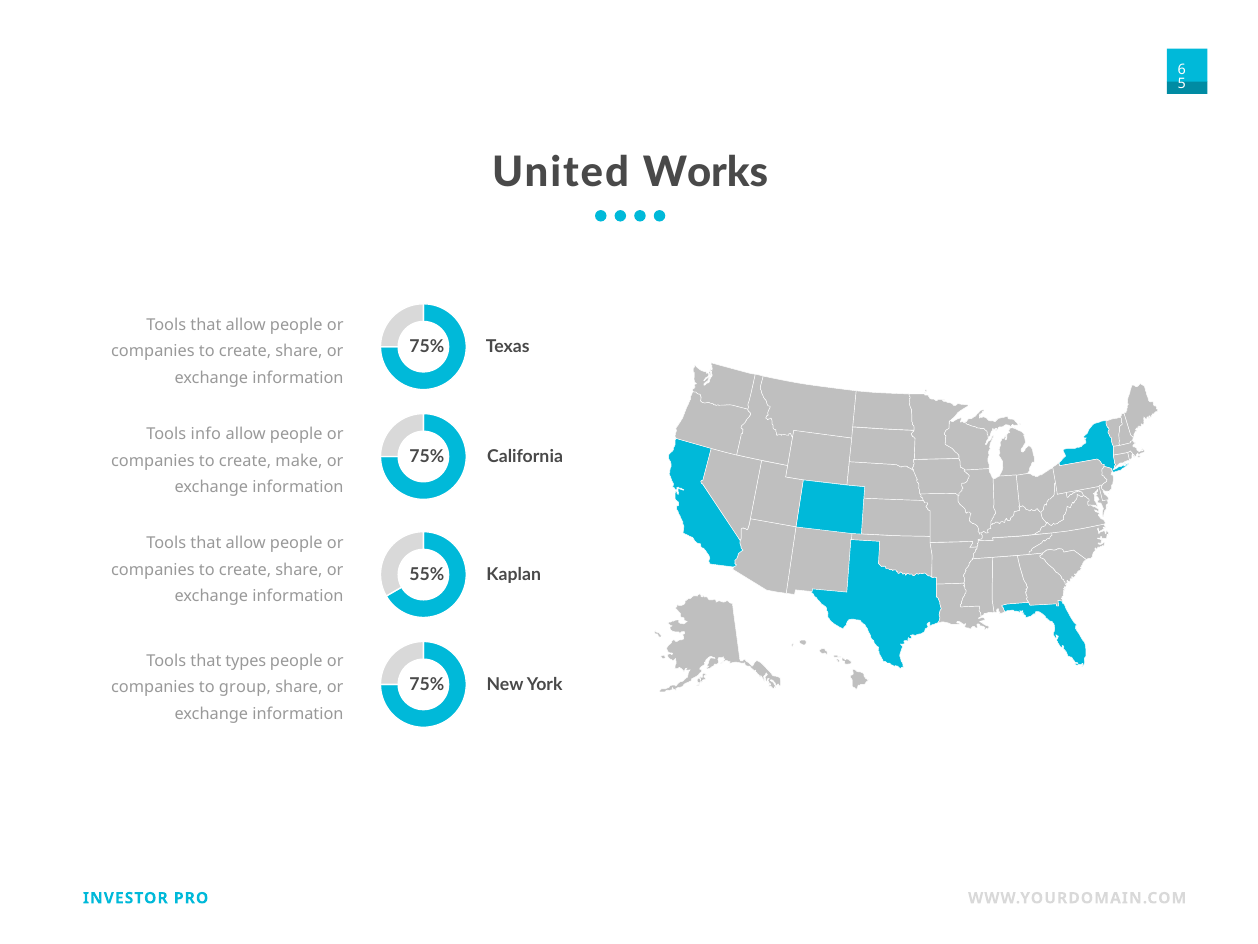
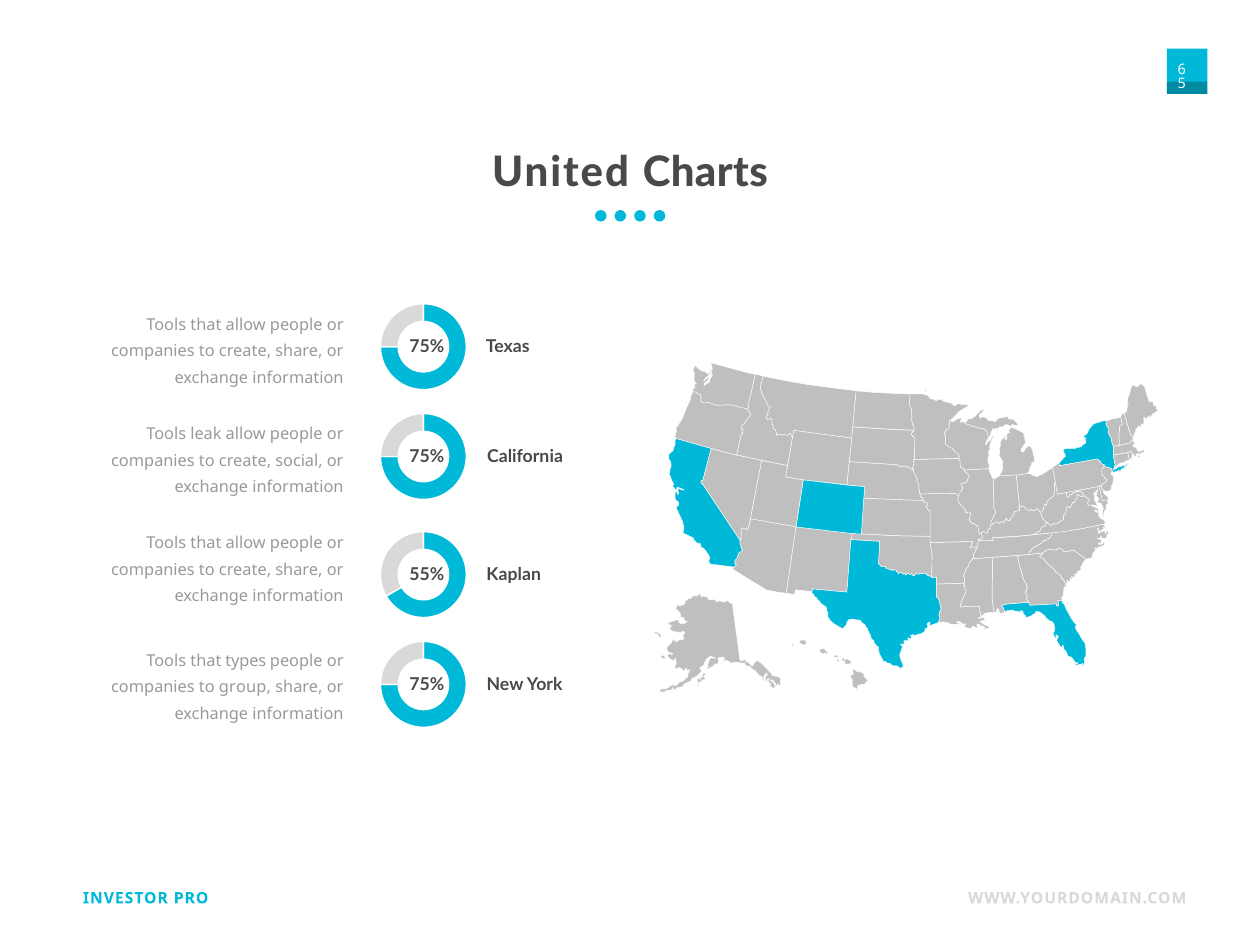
Works: Works -> Charts (705, 173)
info: info -> leak (206, 434)
make: make -> social (299, 460)
